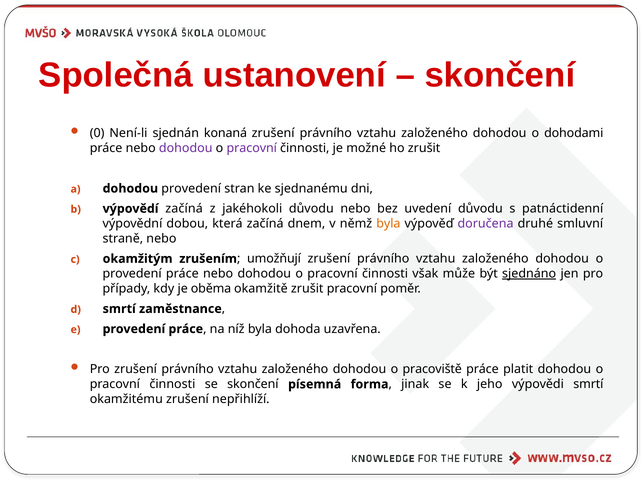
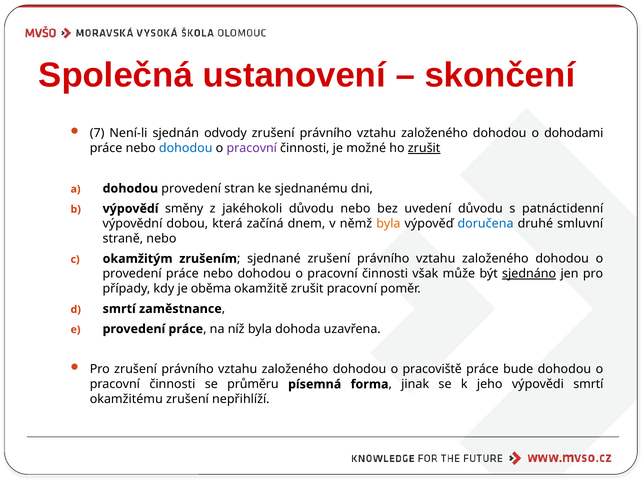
0: 0 -> 7 (97, 133)
konaná: konaná -> odvody (225, 133)
dohodou colour: purple -> blue (186, 148)
zrušit underline: none -> present (424, 148)
výpovědí začíná: začíná -> směny (184, 209)
doručena colour: purple -> blue (486, 224)
umožňují: umožňují -> sjednané (274, 259)
platit: platit -> bude (518, 370)
se skončení: skončení -> průměru (253, 385)
